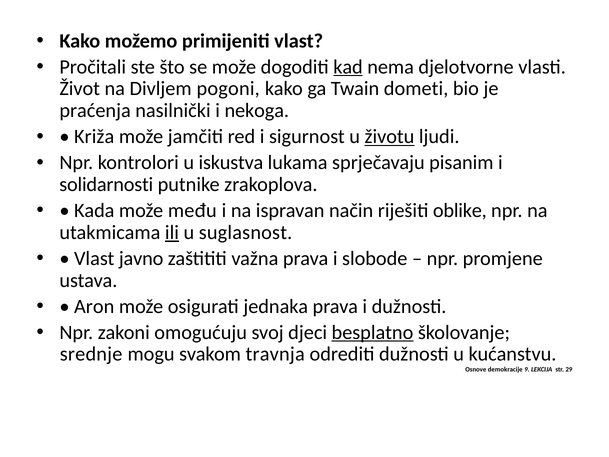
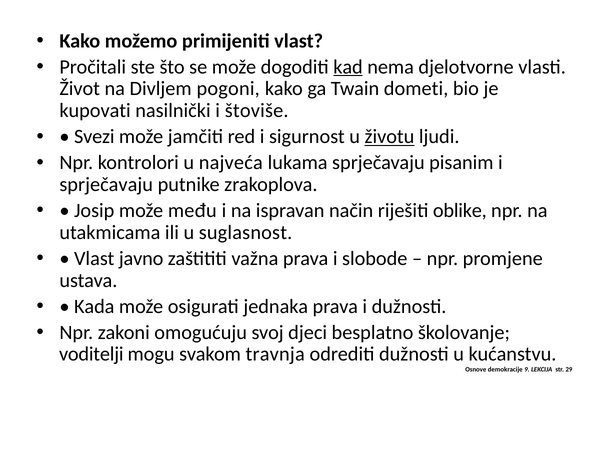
praćenja: praćenja -> kupovati (95, 111)
nekoga: nekoga -> štoviše (257, 111)
Križa: Križa -> Svezi (94, 137)
iskustva: iskustva -> najveća (231, 163)
solidarnosti: solidarnosti -> sprječavaju (106, 184)
Kada: Kada -> Josip (94, 210)
ili underline: present -> none (172, 232)
Aron: Aron -> Kada (94, 306)
besplatno underline: present -> none (372, 332)
srednje: srednje -> voditelji (91, 354)
